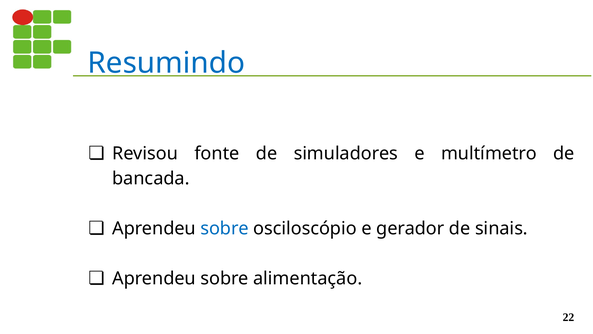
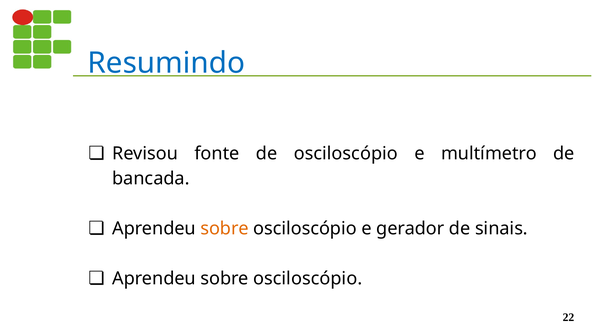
de simuladores: simuladores -> osciloscópio (346, 153)
sobre colour: blue -> orange (225, 228)
alimentação: alimentação -> osciloscópio (308, 278)
